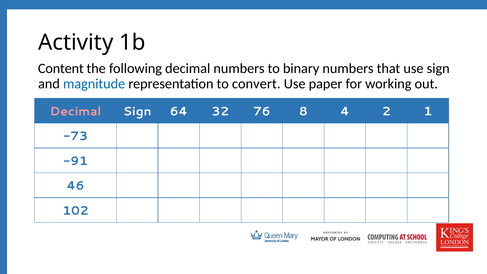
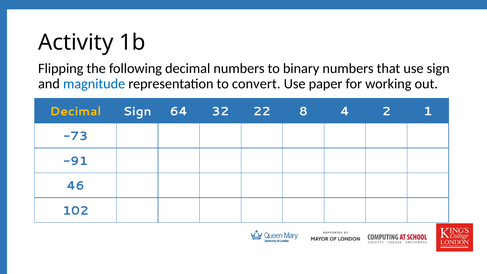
Content: Content -> Flipping (61, 68)
Decimal colour: pink -> yellow (76, 111)
76: 76 -> 22 (262, 111)
